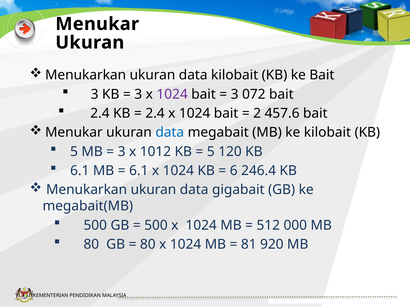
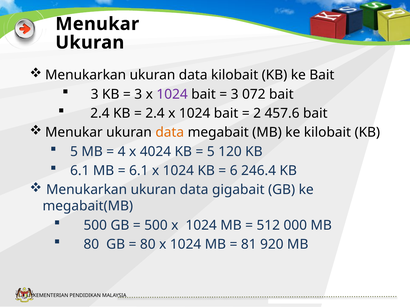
data colour: blue -> orange (170, 133)
3: 3 -> 4 (122, 152)
1012: 1012 -> 4024 (155, 152)
